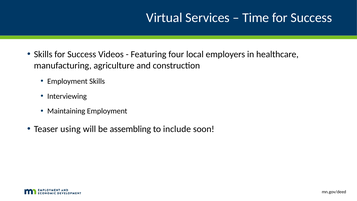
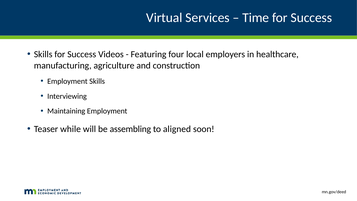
using: using -> while (71, 129)
include: include -> aligned (177, 129)
